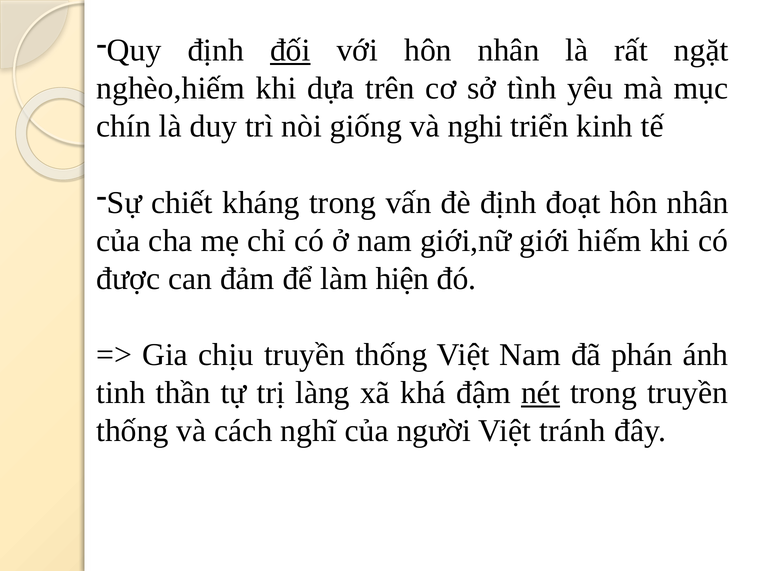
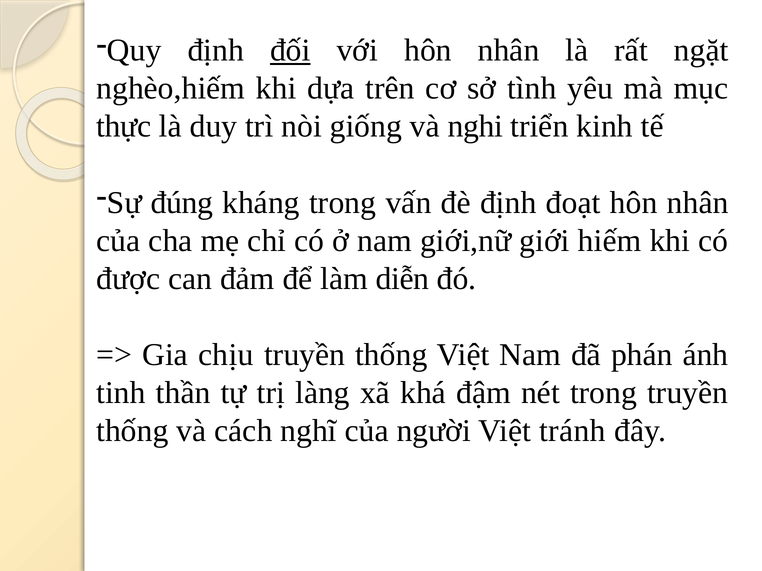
chín: chín -> thực (124, 127)
chiết: chiết -> đúng (182, 203)
hiện: hiện -> diễn (402, 279)
nét underline: present -> none (540, 393)
